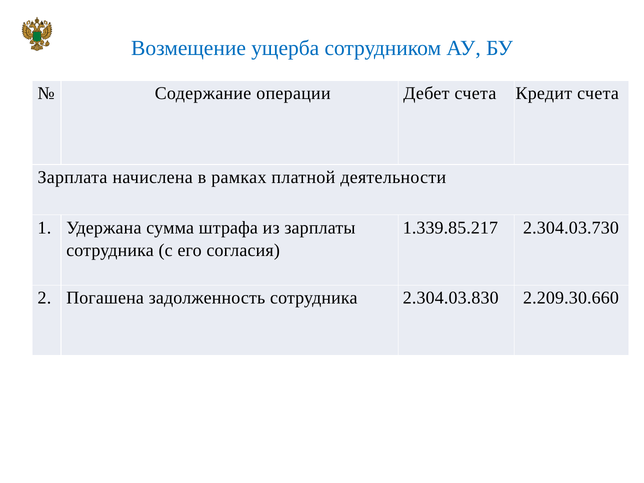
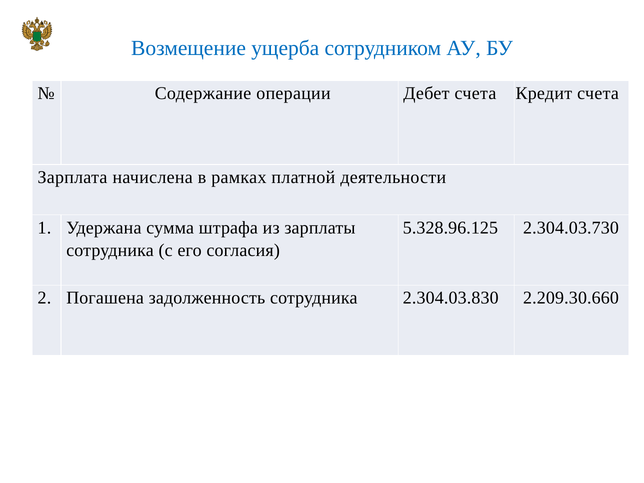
1.339.85.217: 1.339.85.217 -> 5.328.96.125 (450, 228)
